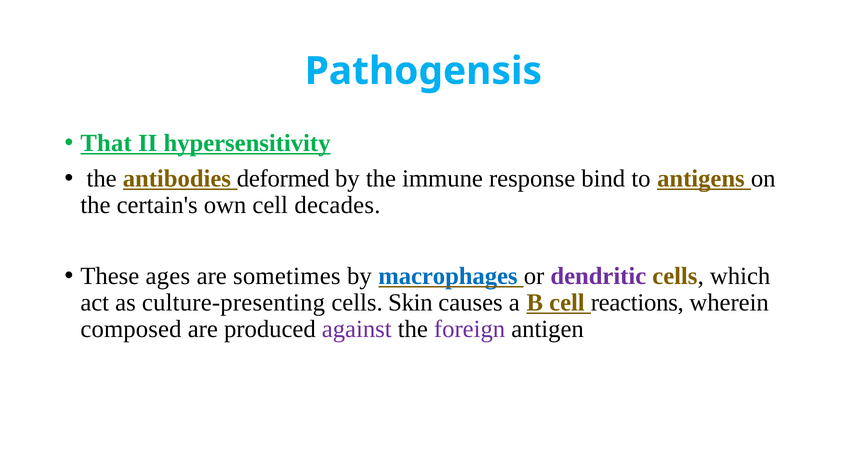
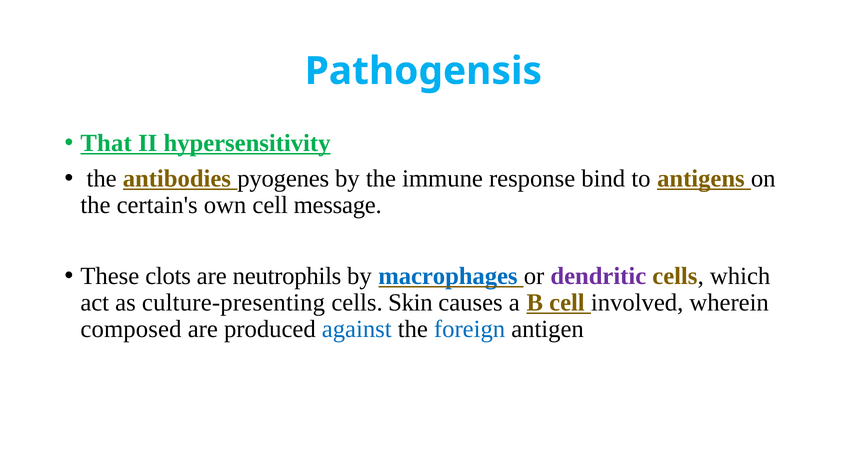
deformed: deformed -> pyogenes (283, 179)
decades: decades -> message (338, 205)
ages: ages -> clots (168, 276)
sometimes: sometimes -> neutrophils (287, 276)
reactions: reactions -> involved (637, 303)
against colour: purple -> blue (357, 329)
foreign colour: purple -> blue (470, 329)
